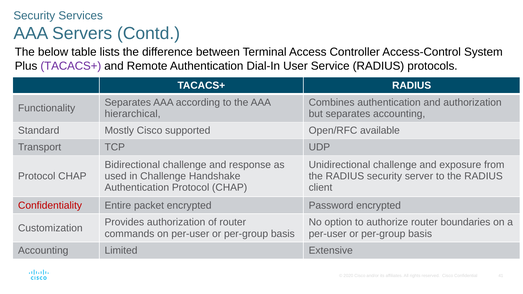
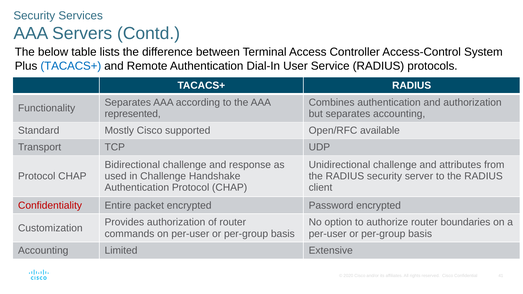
TACACS+ colour: purple -> blue (71, 66)
hierarchical: hierarchical -> represented (133, 114)
exposure: exposure -> attributes (460, 165)
